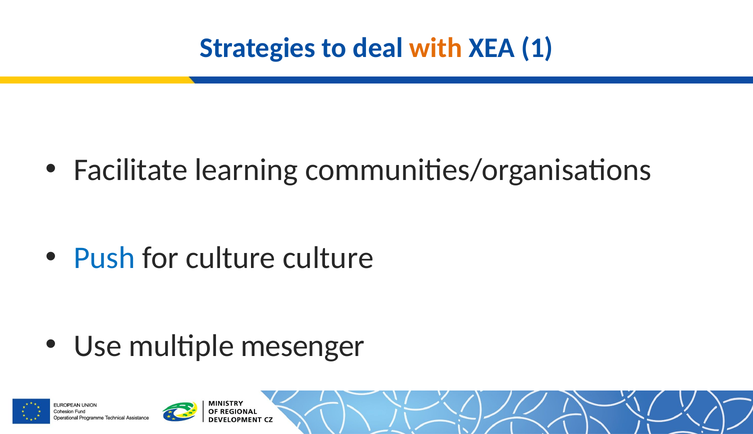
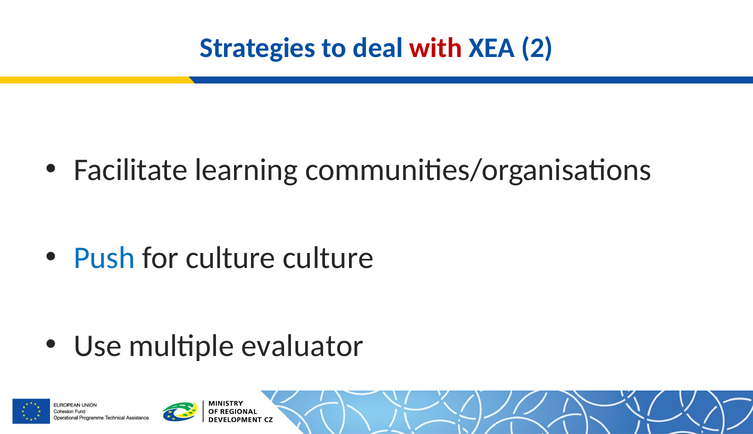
with colour: orange -> red (436, 48)
1: 1 -> 2 (537, 48)
mesenger: mesenger -> evaluator (302, 345)
